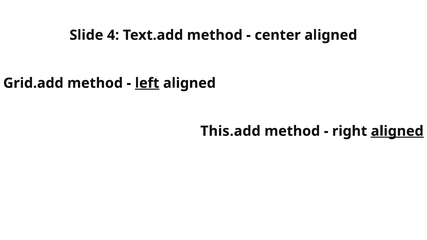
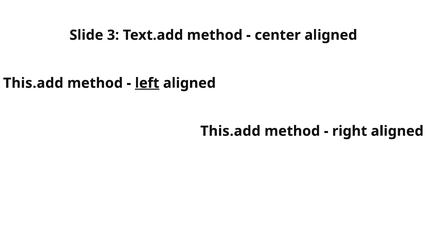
4: 4 -> 3 (113, 35)
Grid.add: Grid.add -> This.add (33, 83)
aligned underline: present -> none (397, 131)
